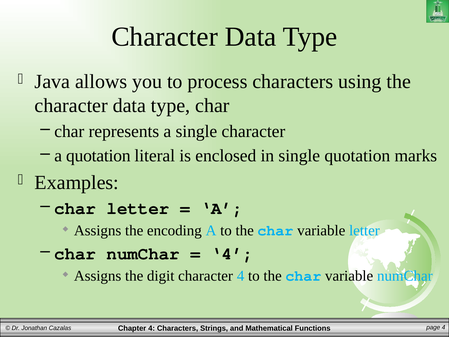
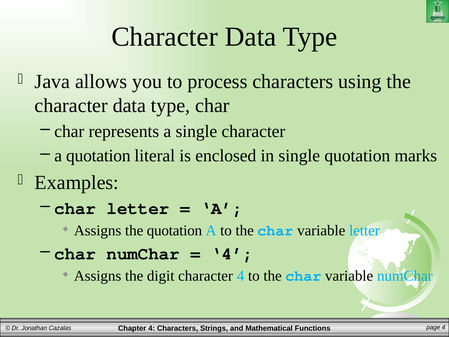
the encoding: encoding -> quotation (174, 230)
